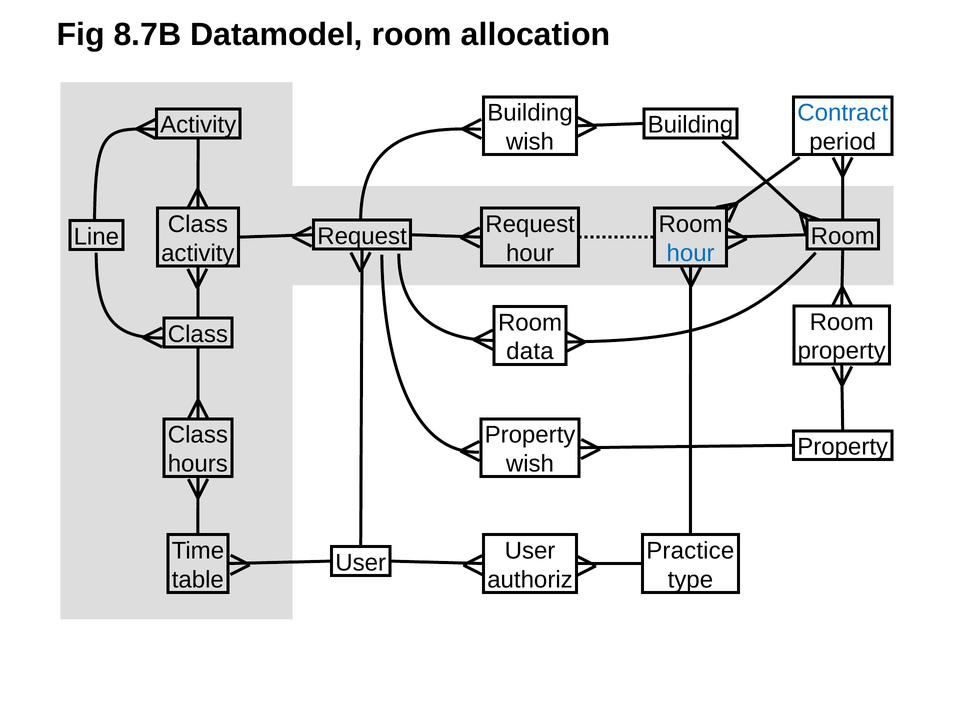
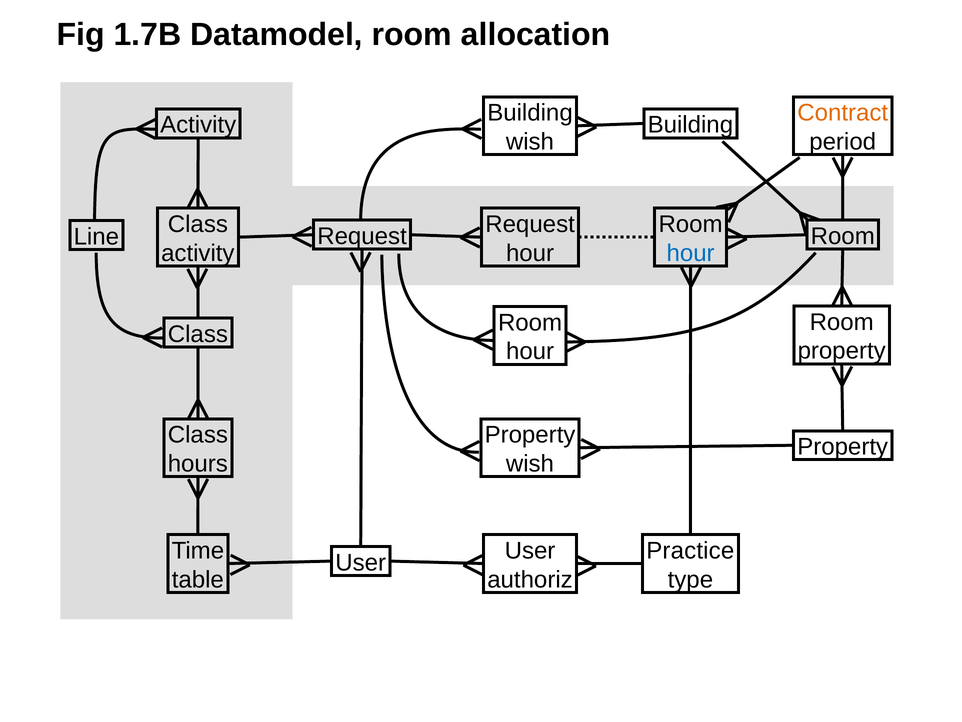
8.7B: 8.7B -> 1.7B (147, 35)
Contract colour: blue -> orange (843, 113)
data: data -> hour (530, 351)
